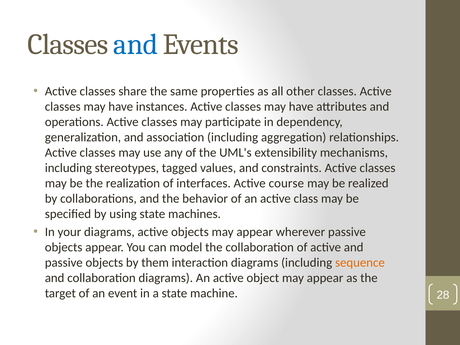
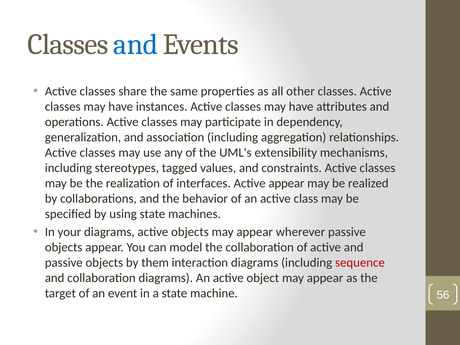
Active course: course -> appear (286, 183)
sequence colour: orange -> red (360, 263)
28: 28 -> 56 (443, 295)
